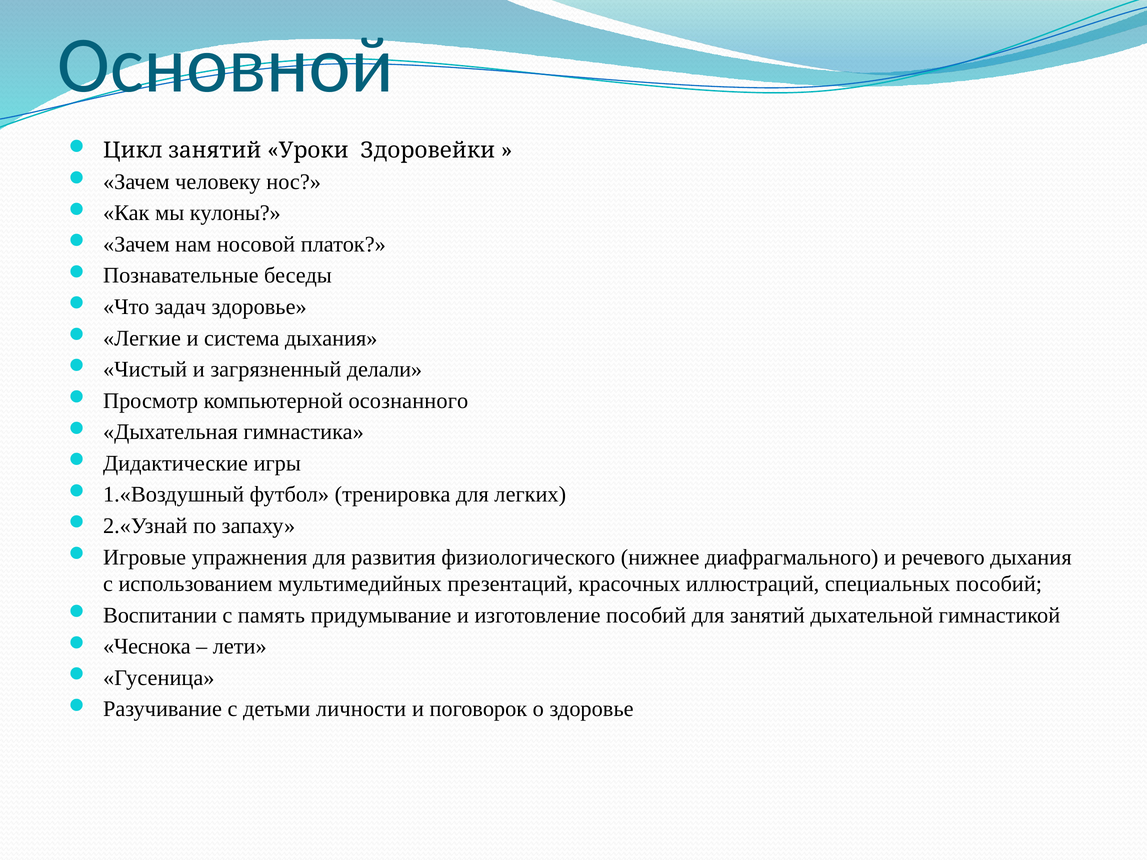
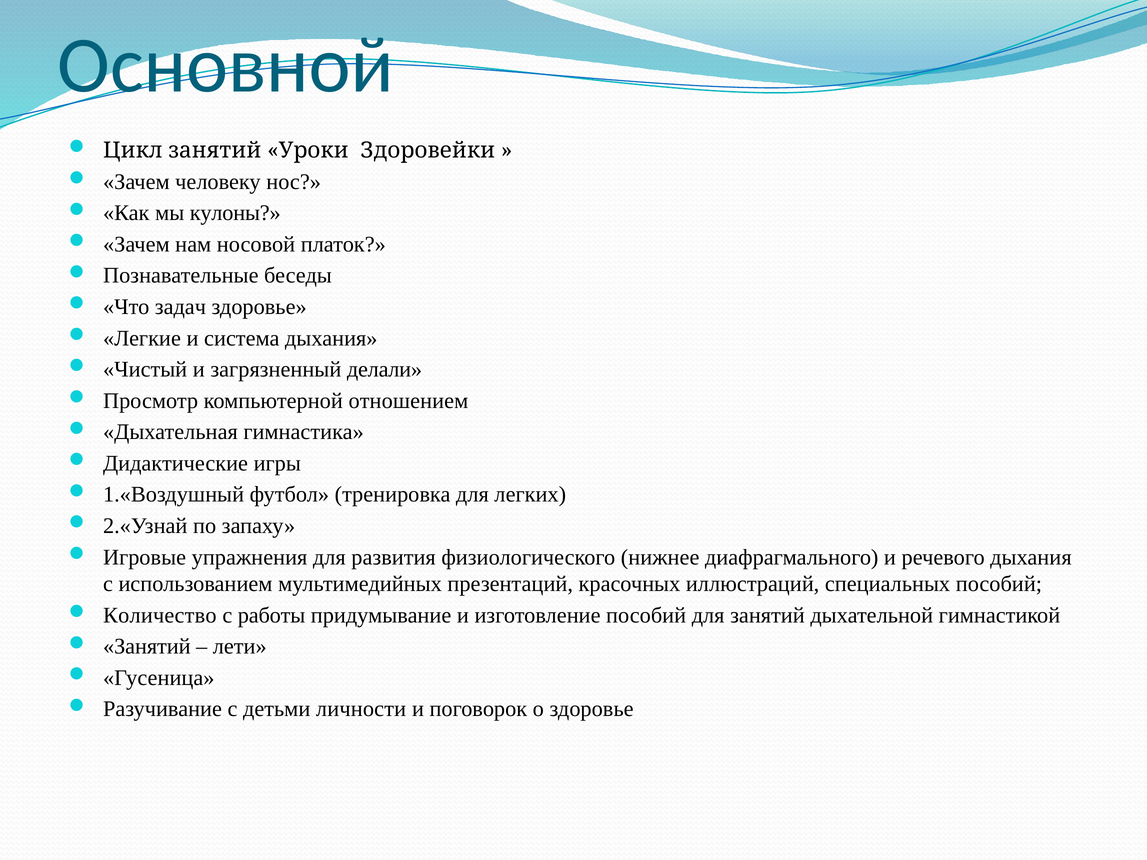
осознанного: осознанного -> отношением (408, 401)
Воспитании: Воспитании -> Количество (160, 615)
память: память -> работы (272, 615)
Чеснока: Чеснока -> Занятий (147, 647)
